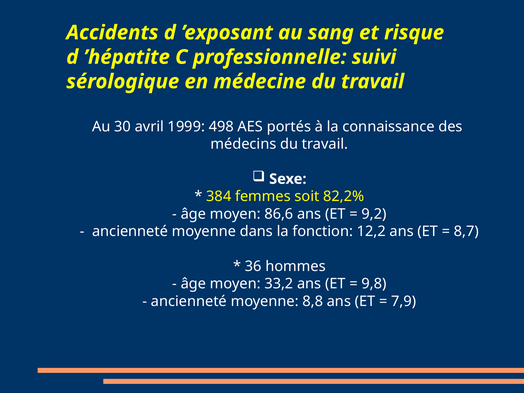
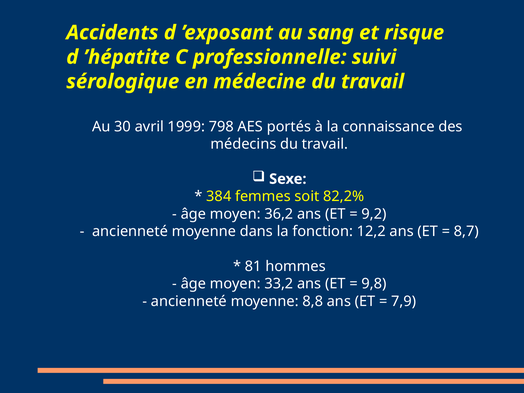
498: 498 -> 798 (221, 127)
86,6: 86,6 -> 36,2 (279, 214)
36: 36 -> 81 (253, 266)
